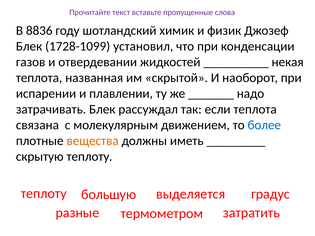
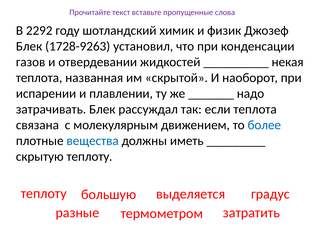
8836: 8836 -> 2292 (39, 31)
1728-1099: 1728-1099 -> 1728-9263 (78, 46)
вещества colour: orange -> blue (93, 141)
